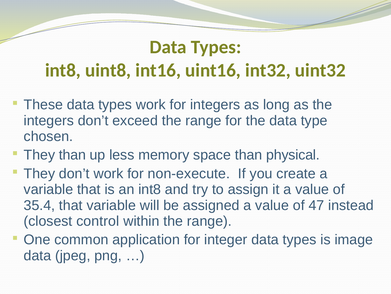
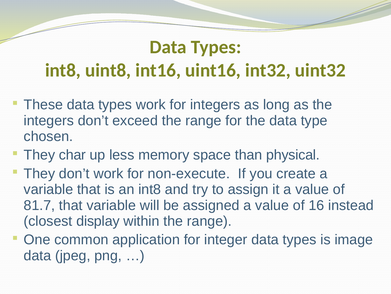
They than: than -> char (72, 155)
35.4: 35.4 -> 81.7 (39, 205)
47: 47 -> 16 (316, 205)
control: control -> display (98, 221)
